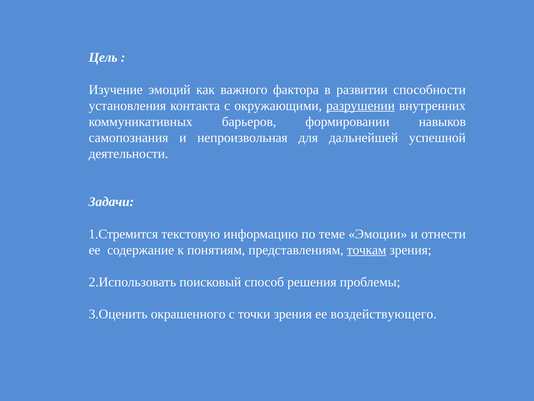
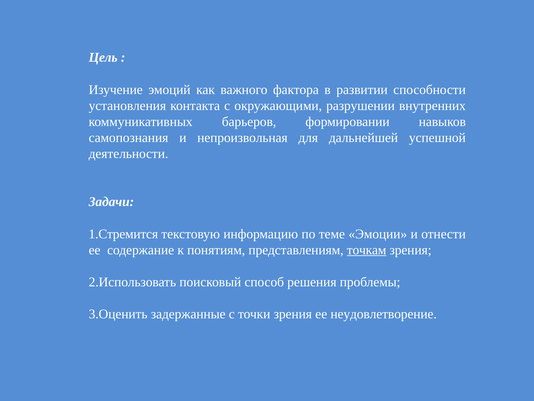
разрушении underline: present -> none (361, 106)
окрашенного: окрашенного -> задержанные (188, 314)
воздействующего: воздействующего -> неудовлетворение (384, 314)
